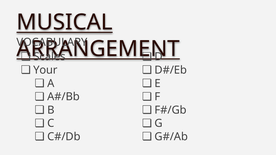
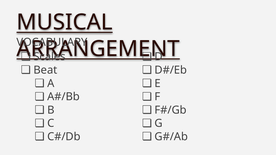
Your: Your -> Beat (45, 70)
